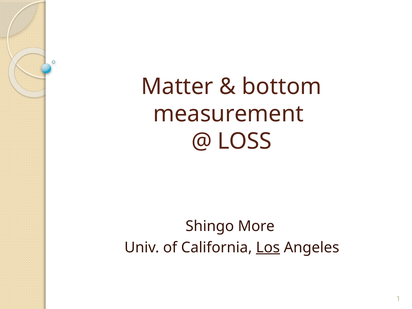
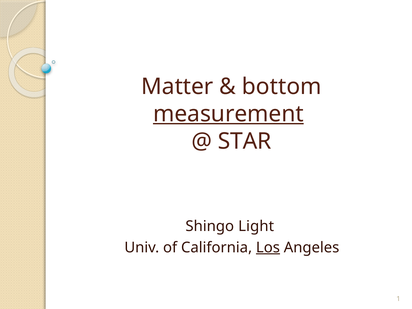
measurement underline: none -> present (228, 114)
LOSS: LOSS -> STAR (245, 141)
More: More -> Light (256, 226)
